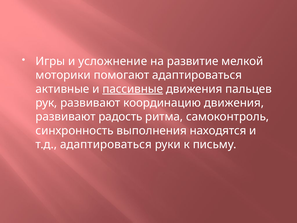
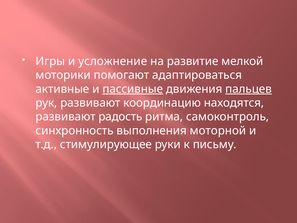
пальцев underline: none -> present (249, 89)
координацию движения: движения -> находятся (234, 103)
находятся: находятся -> моторной (218, 131)
т.д адаптироваться: адаптироваться -> стимулирующее (106, 144)
